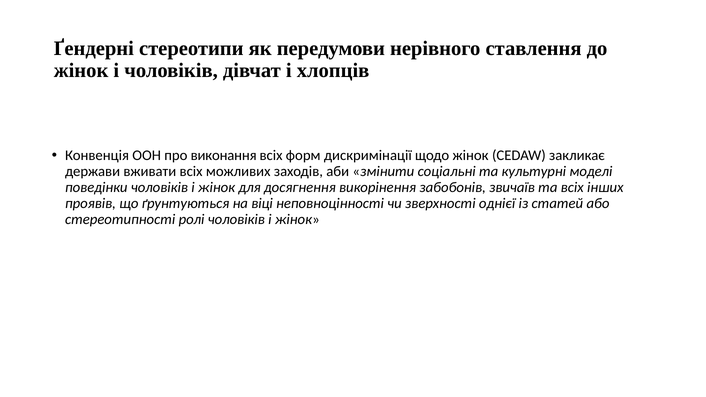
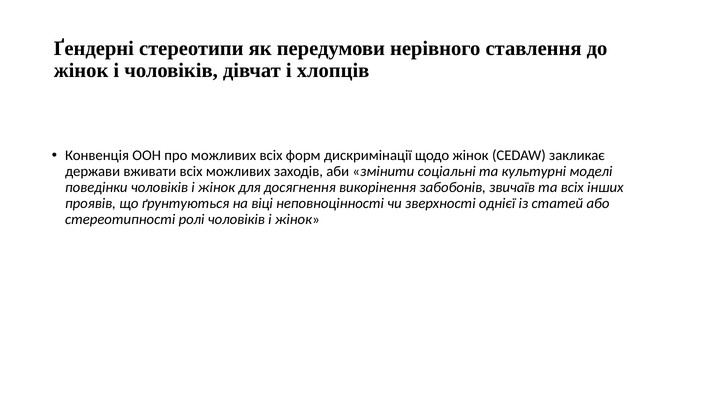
про виконання: виконання -> можливих (224, 156)
